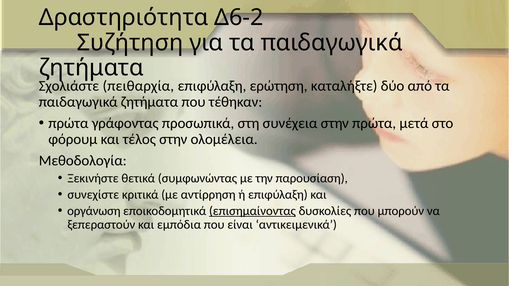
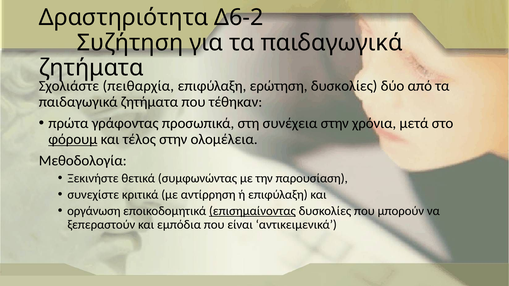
ερώτηση καταλήξτε: καταλήξτε -> δυσκολίες (344, 86)
στην πρώτα: πρώτα -> χρόνια (374, 123)
φόρουμ underline: none -> present (73, 139)
